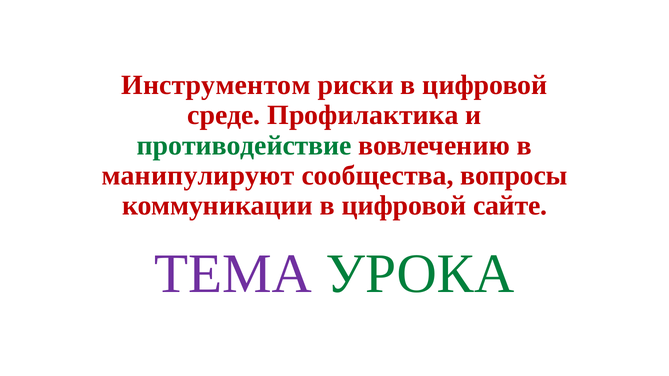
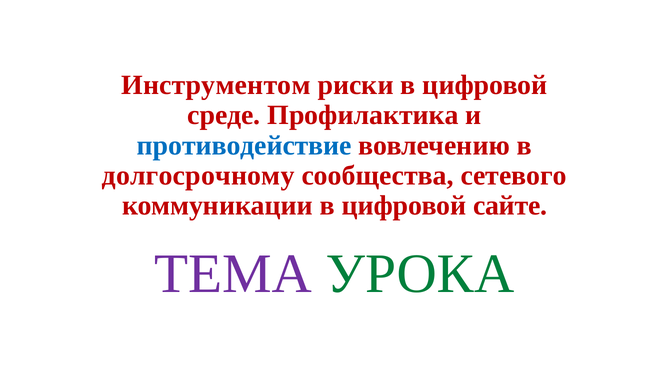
противодействие colour: green -> blue (244, 145)
манипулируют: манипулируют -> долгосрочному (198, 176)
вопросы: вопросы -> сетевого (514, 176)
